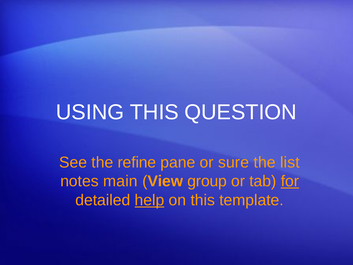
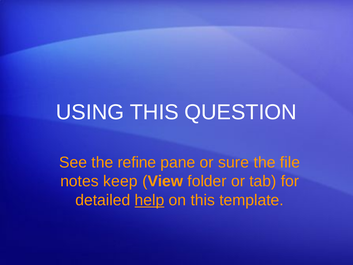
list: list -> file (290, 162)
main: main -> keep (120, 181)
group: group -> folder (207, 181)
for underline: present -> none (290, 181)
